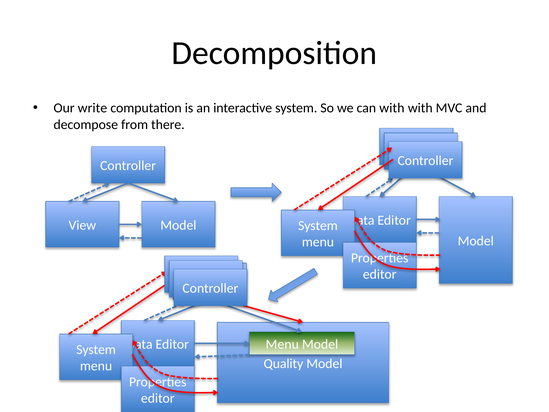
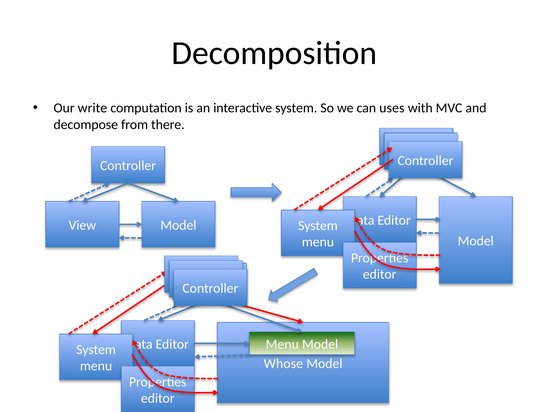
can with: with -> uses (392, 108)
Quality: Quality -> Whose (283, 363)
